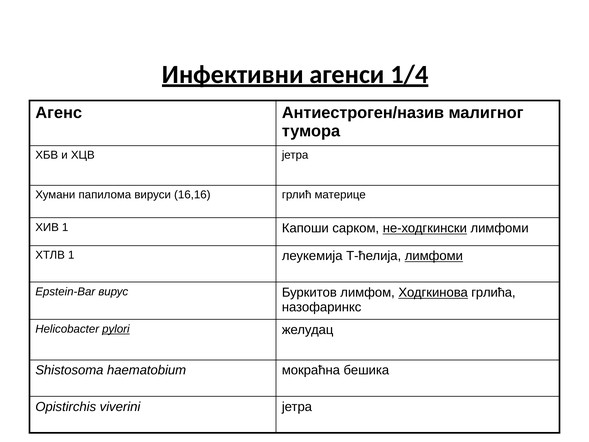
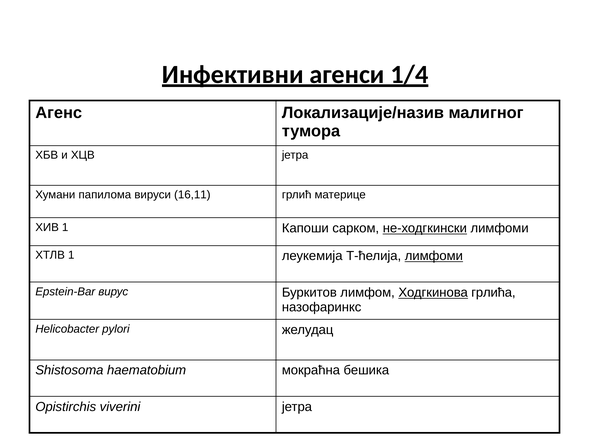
Антиестроген/назив: Антиестроген/назив -> Локализације/назив (363, 113)
16,16: 16,16 -> 16,11 (192, 195)
pylori underline: present -> none (116, 329)
